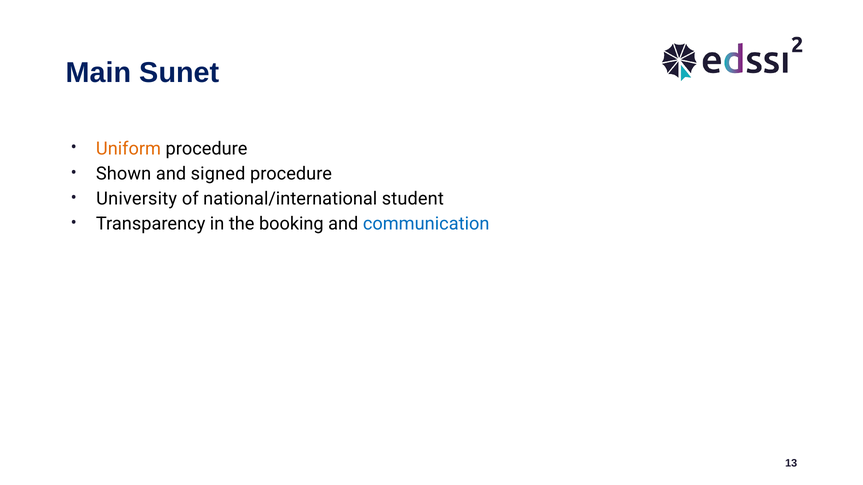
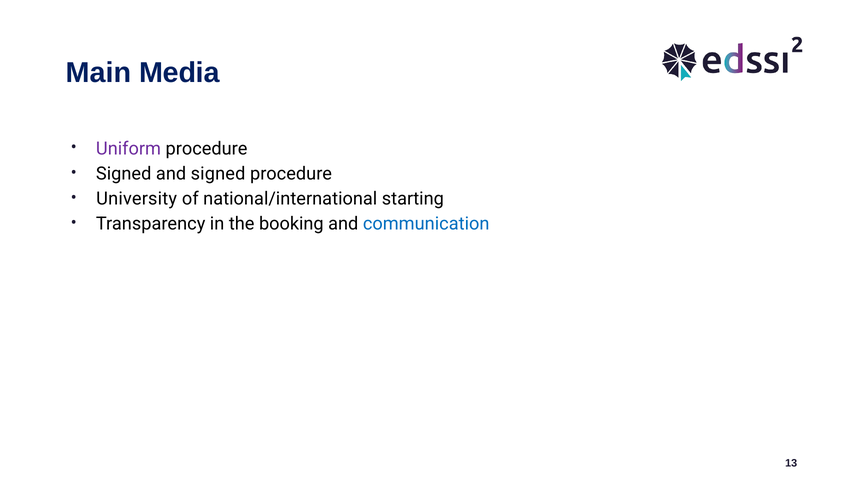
Sunet: Sunet -> Media (179, 73)
Uniform colour: orange -> purple (128, 149)
Shown: Shown -> Signed (124, 174)
student: student -> starting (413, 199)
